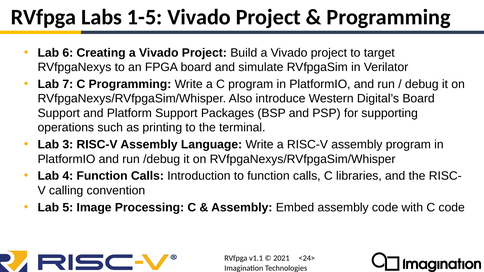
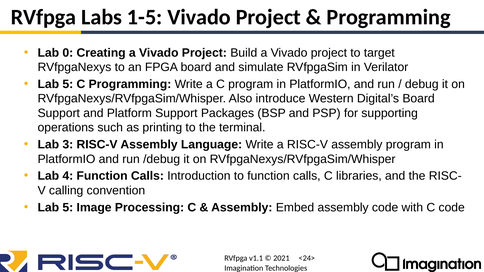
6: 6 -> 0 (68, 53)
7: 7 -> 5 (68, 84)
